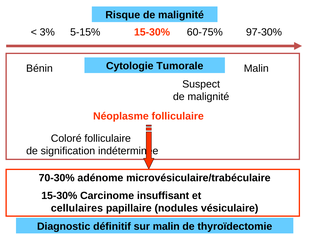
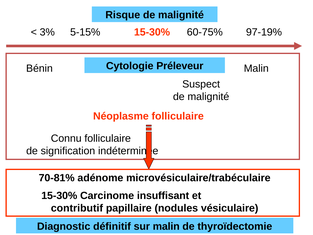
97-30%: 97-30% -> 97-19% (264, 32)
Tumorale: Tumorale -> Préleveur (180, 66)
Coloré: Coloré -> Connu (66, 138)
70-30%: 70-30% -> 70-81% (57, 178)
cellulaires: cellulaires -> contributif (77, 208)
